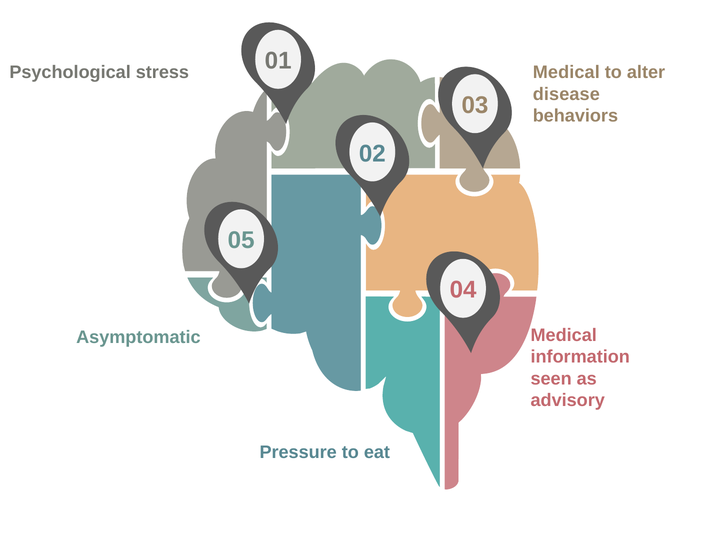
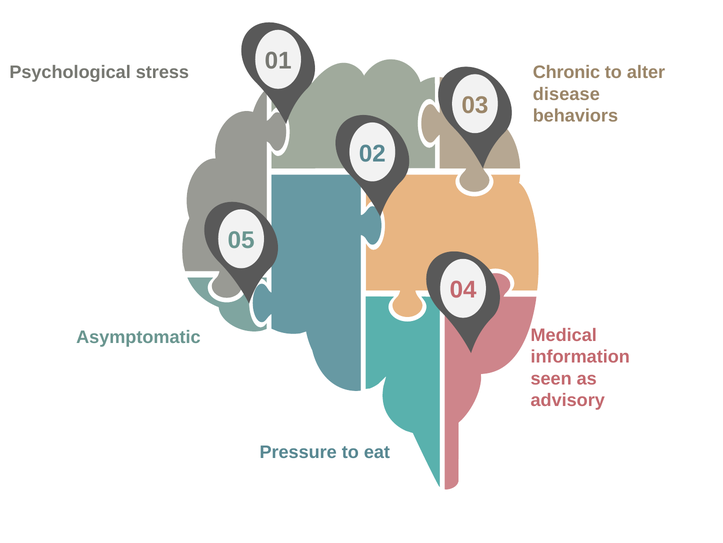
Medical: Medical -> Chronic (566, 72)
